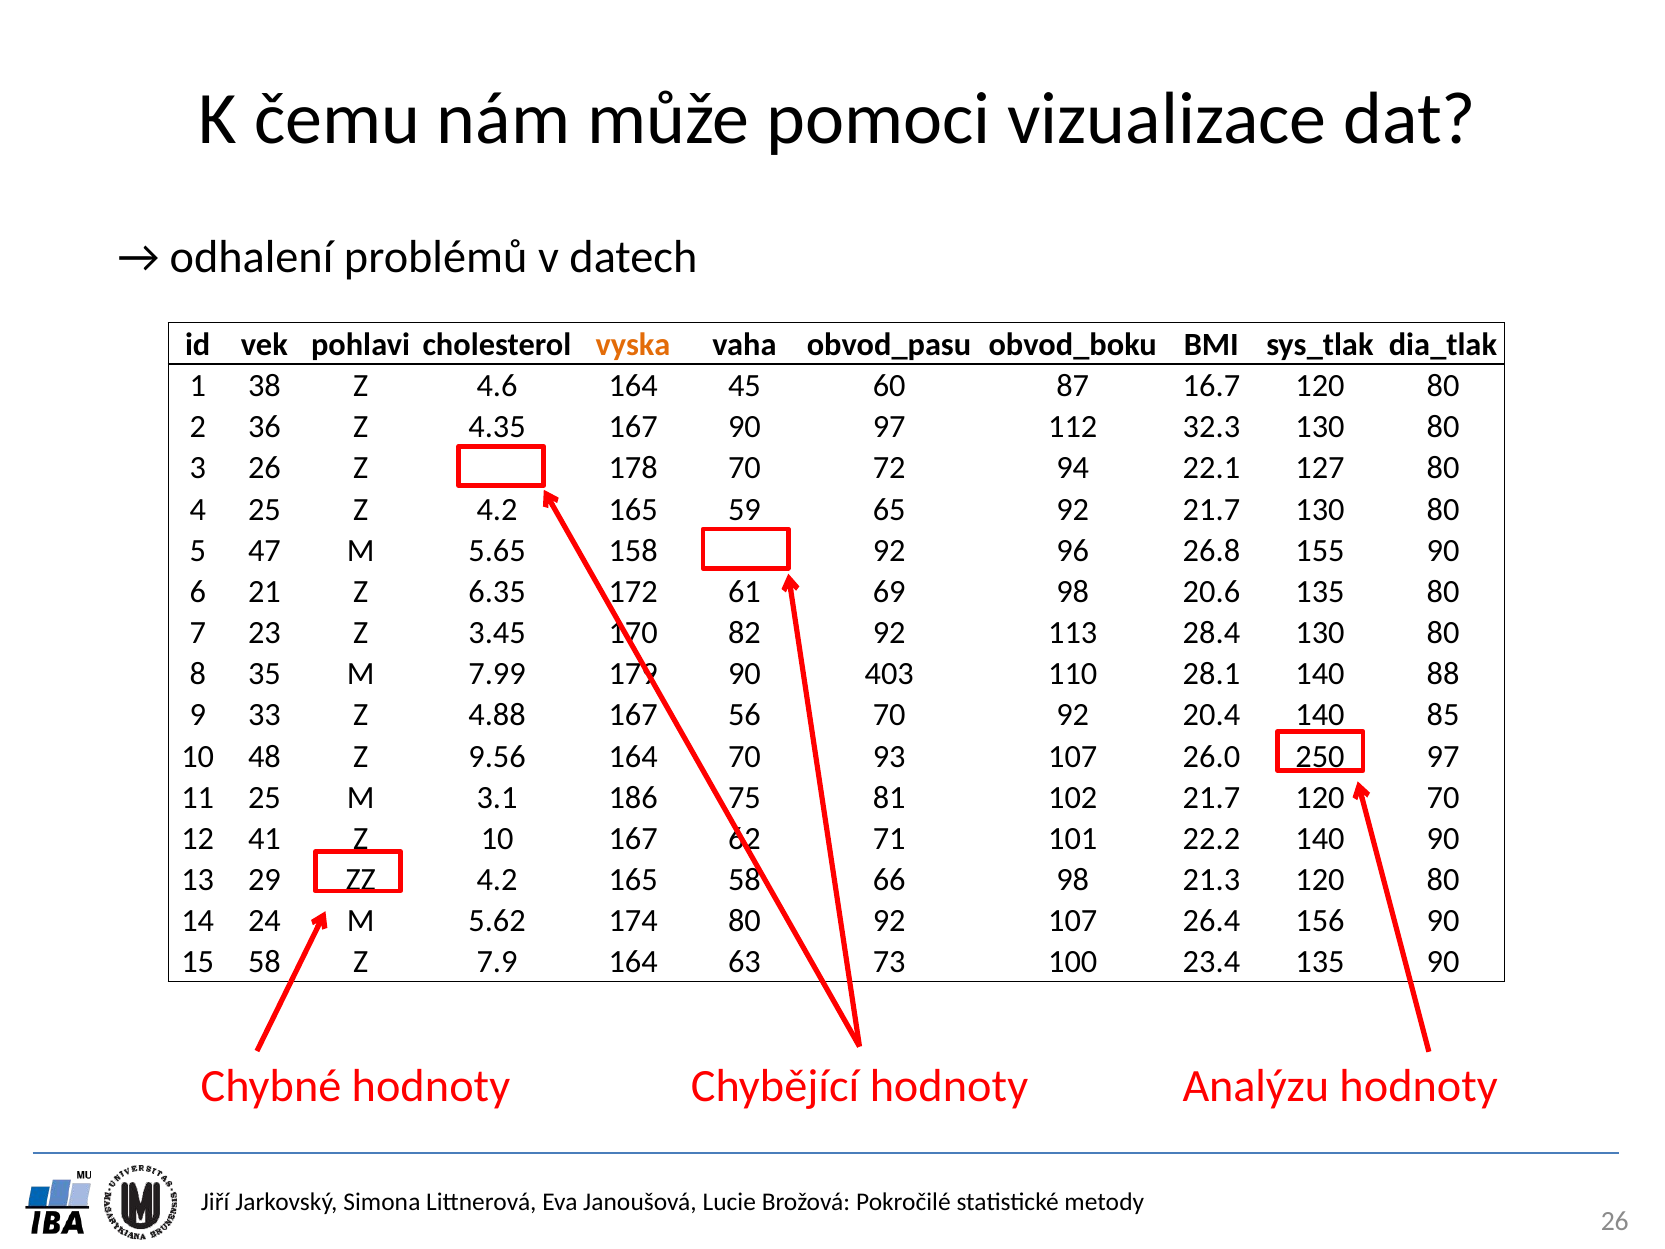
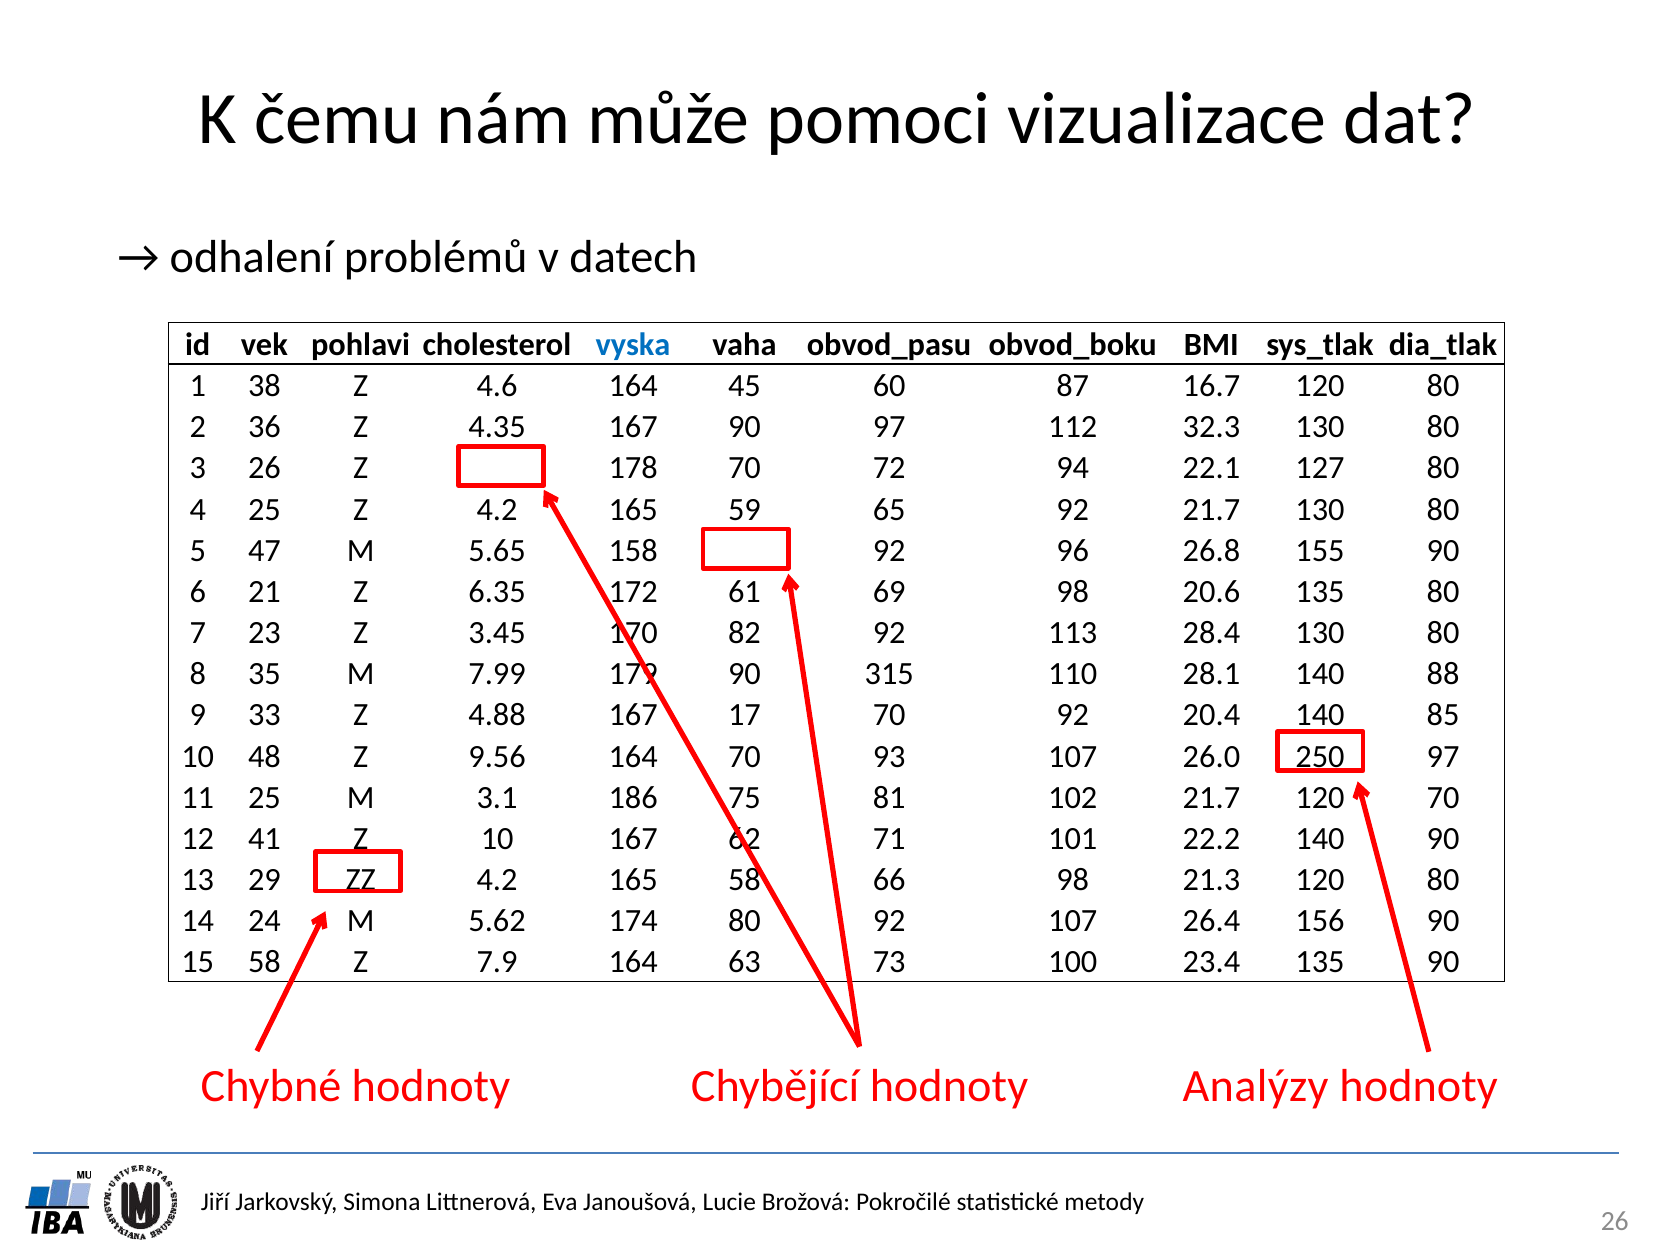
vyska colour: orange -> blue (633, 345)
403: 403 -> 315 (889, 674)
56: 56 -> 17 (744, 715)
Analýzu: Analýzu -> Analýzy (1256, 1086)
